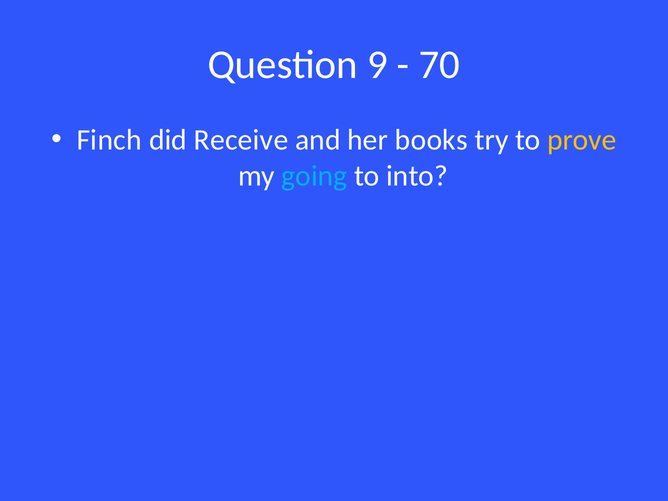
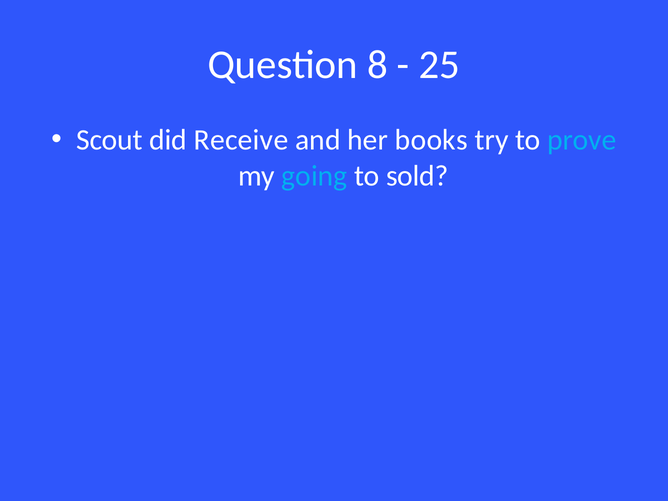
9: 9 -> 8 (377, 65)
70: 70 -> 25 (439, 65)
Finch: Finch -> Scout (109, 140)
prove colour: yellow -> light blue (582, 140)
into: into -> sold (417, 176)
